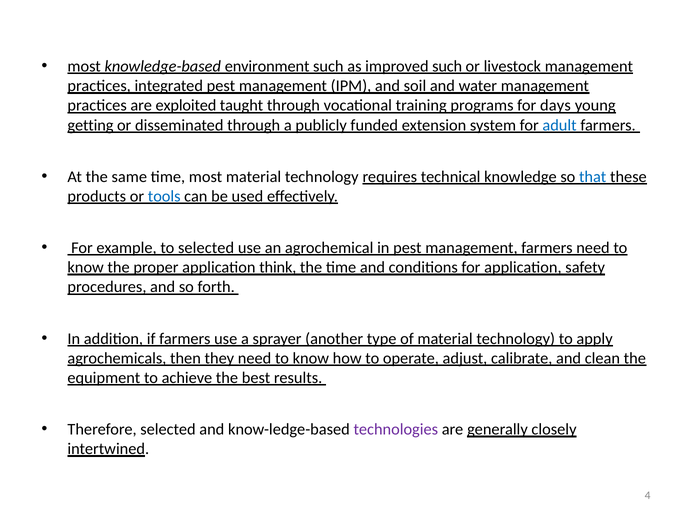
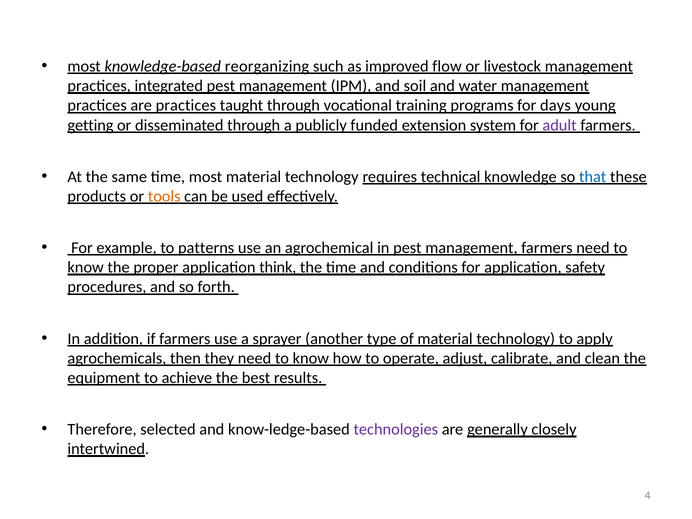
environment: environment -> reorganizing (267, 66)
improved such: such -> flow (447, 66)
are exploited: exploited -> practices (186, 106)
adult colour: blue -> purple (560, 125)
tools colour: blue -> orange (164, 196)
to selected: selected -> patterns (206, 248)
